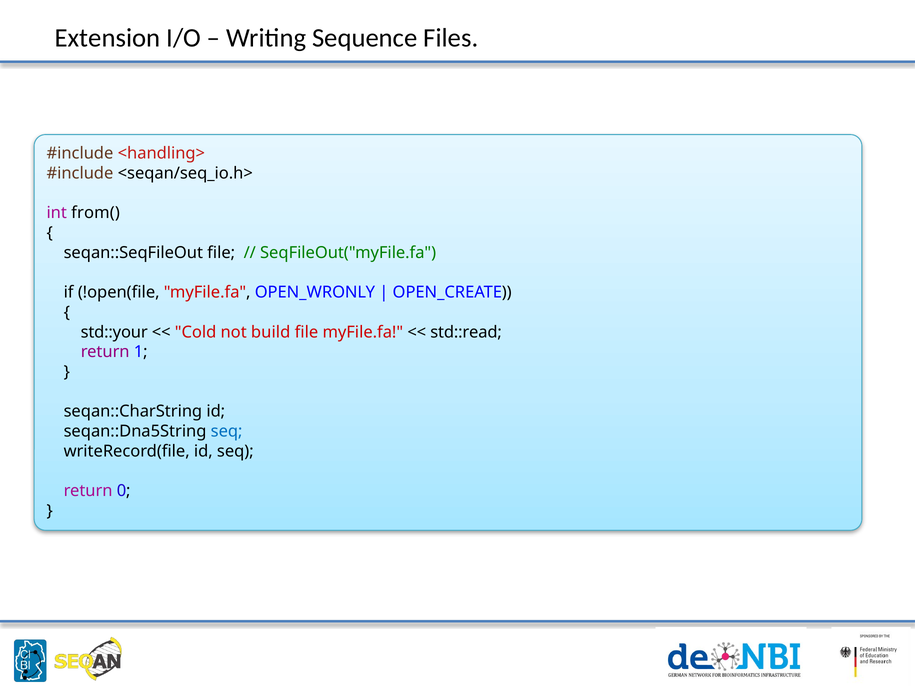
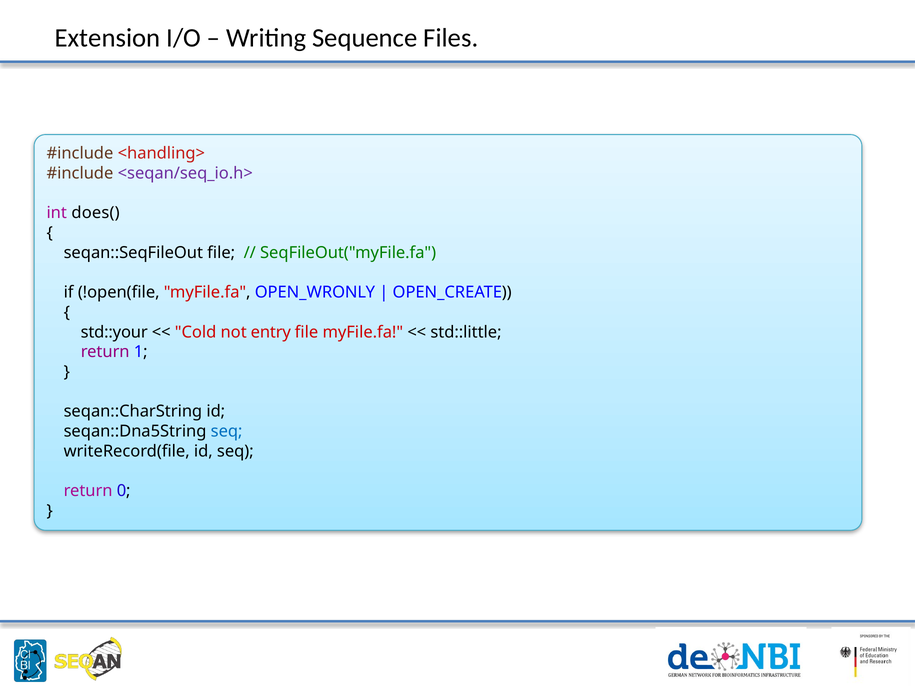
<seqan/seq_io.h> colour: black -> purple (185, 173)
from(: from( -> does( (96, 213)
build: build -> entry (271, 332)
std::read: std::read -> std::little (466, 332)
